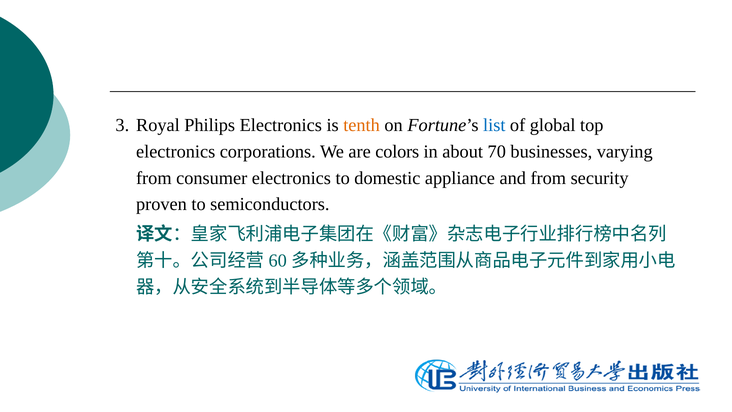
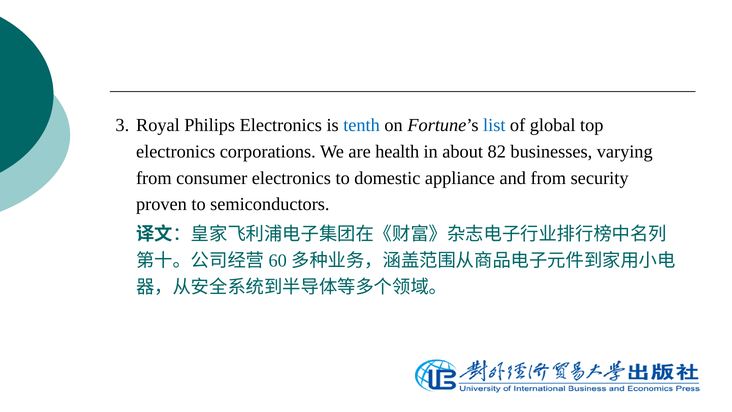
tenth colour: orange -> blue (362, 125)
colors: colors -> health (397, 152)
70: 70 -> 82 (497, 152)
